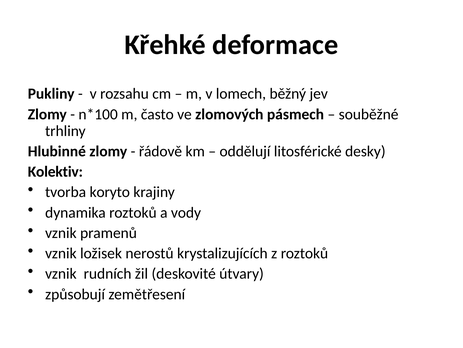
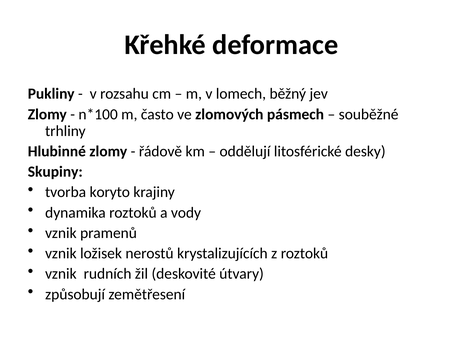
Kolektiv: Kolektiv -> Skupiny (55, 171)
